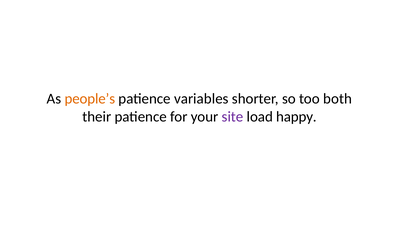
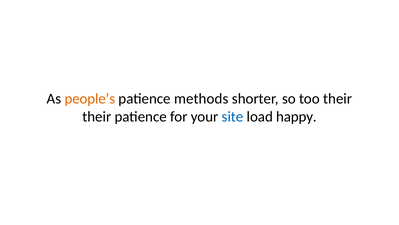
variables: variables -> methods (201, 99)
too both: both -> their (338, 99)
site colour: purple -> blue (232, 116)
